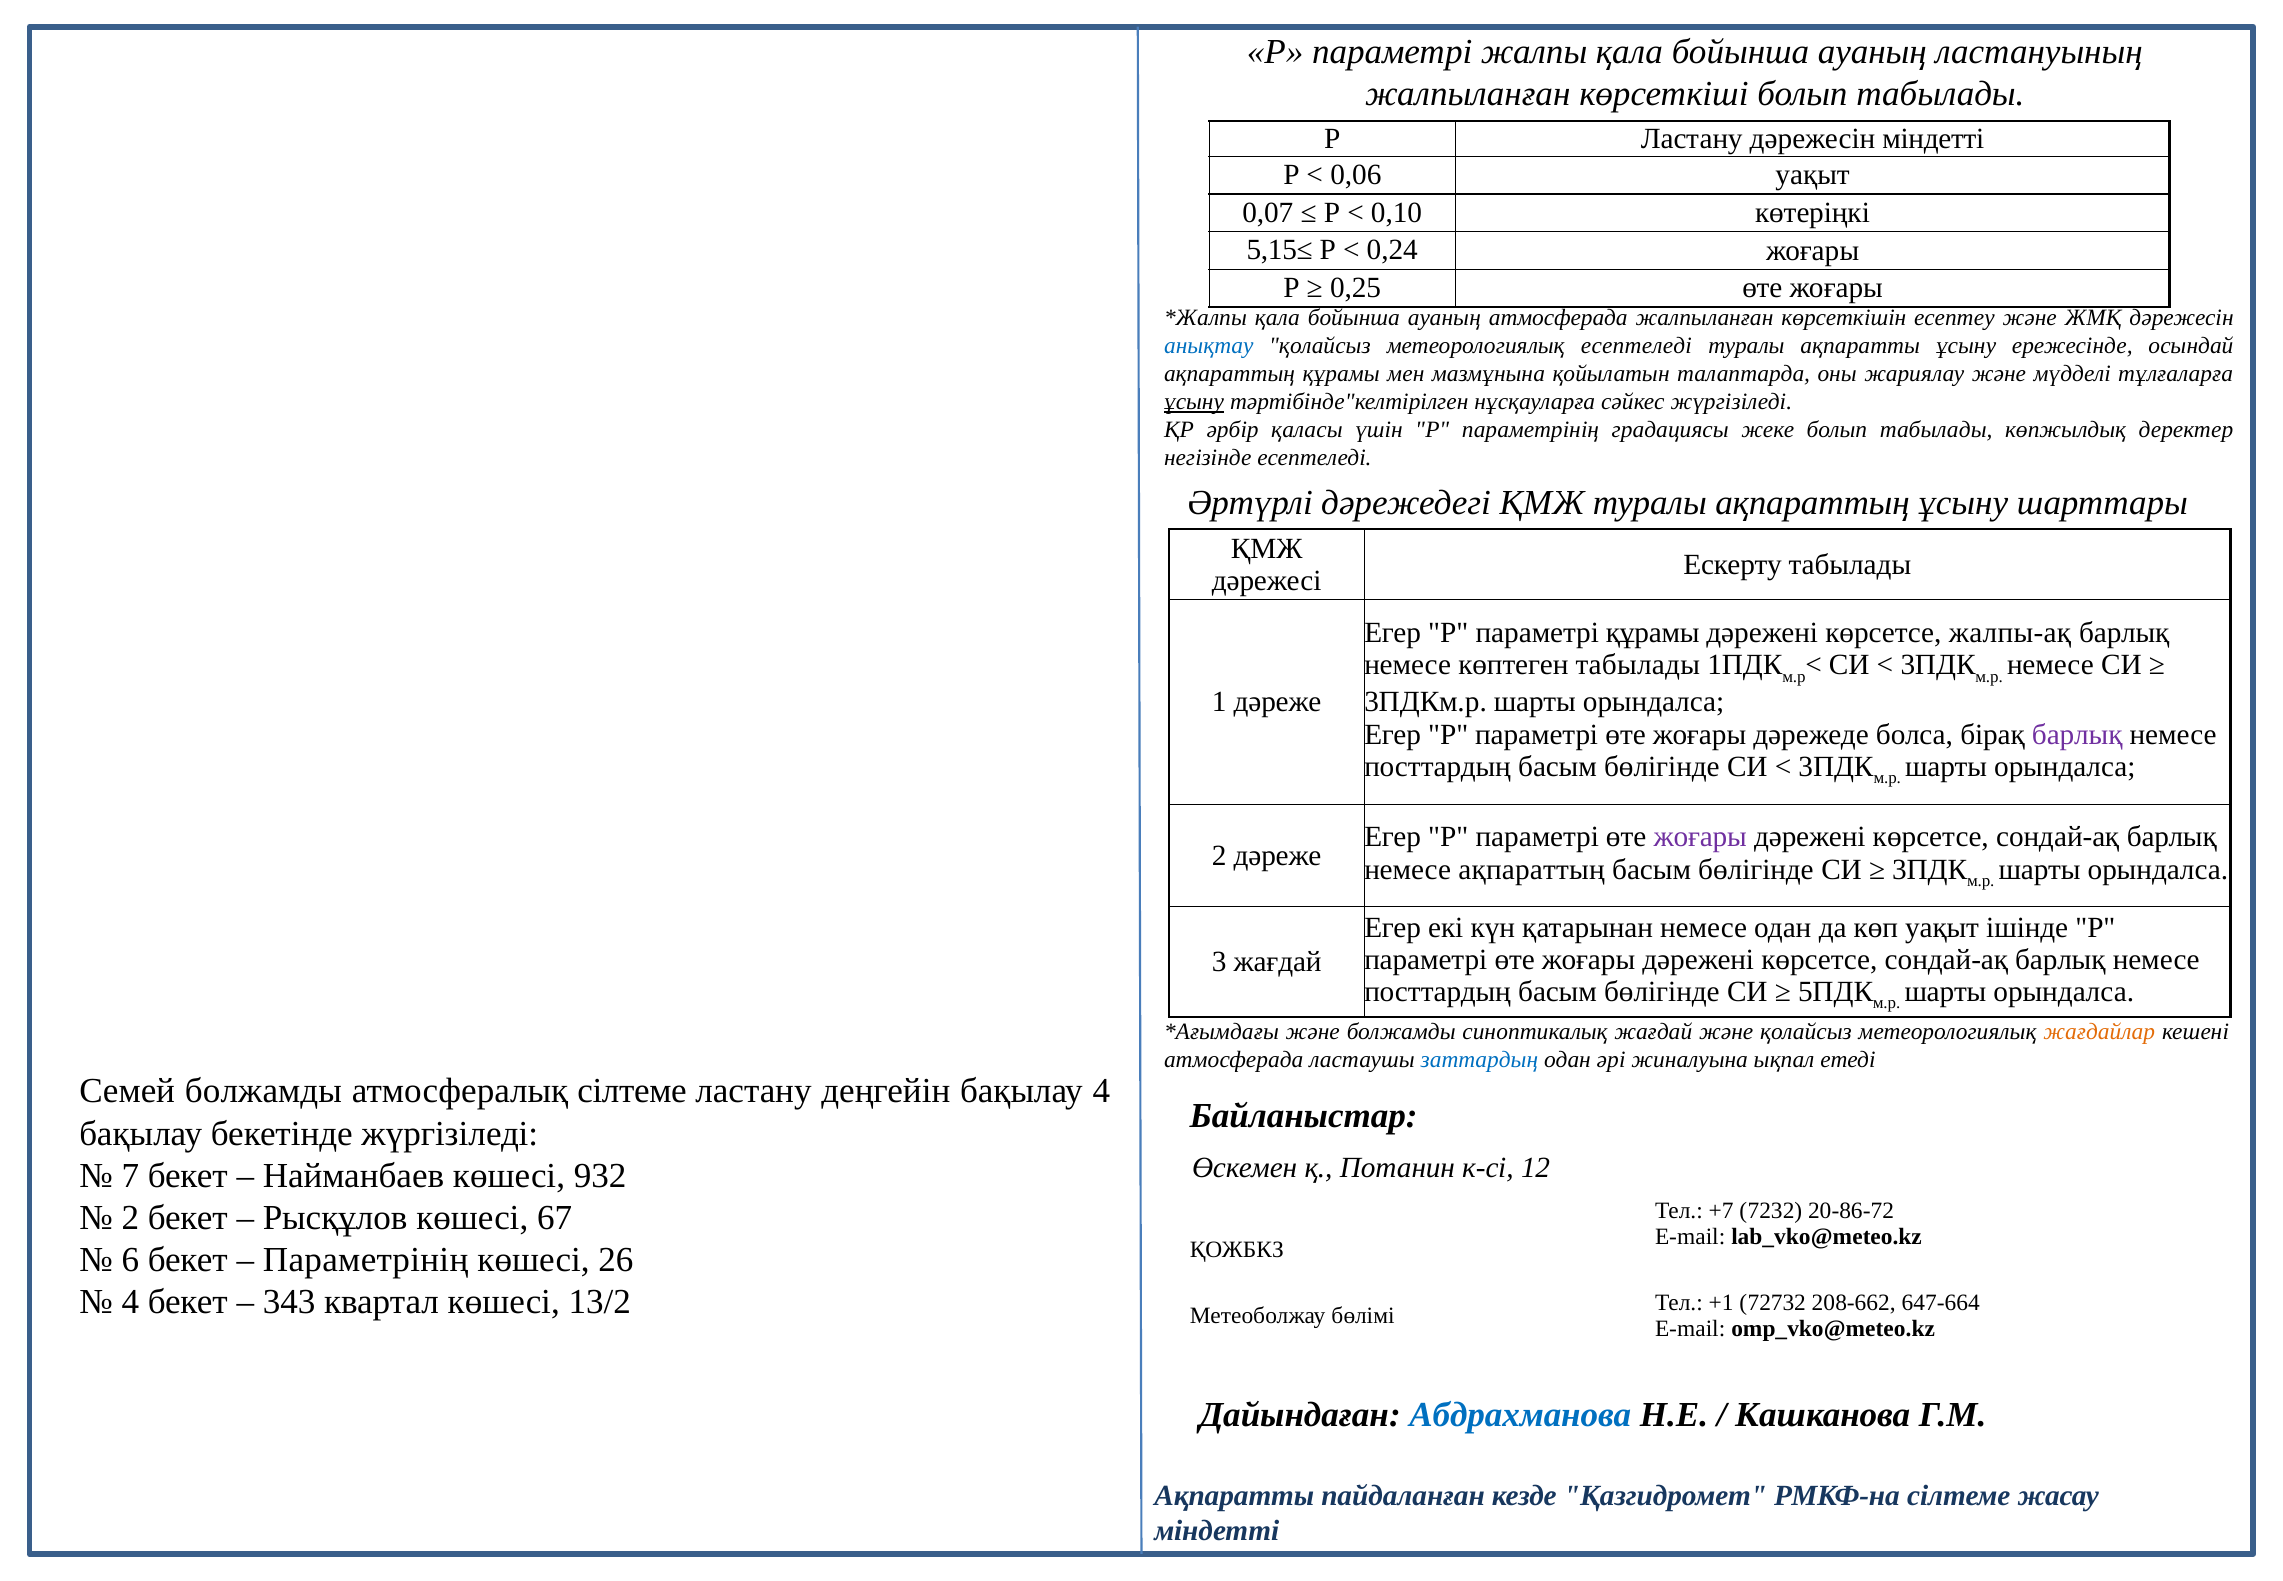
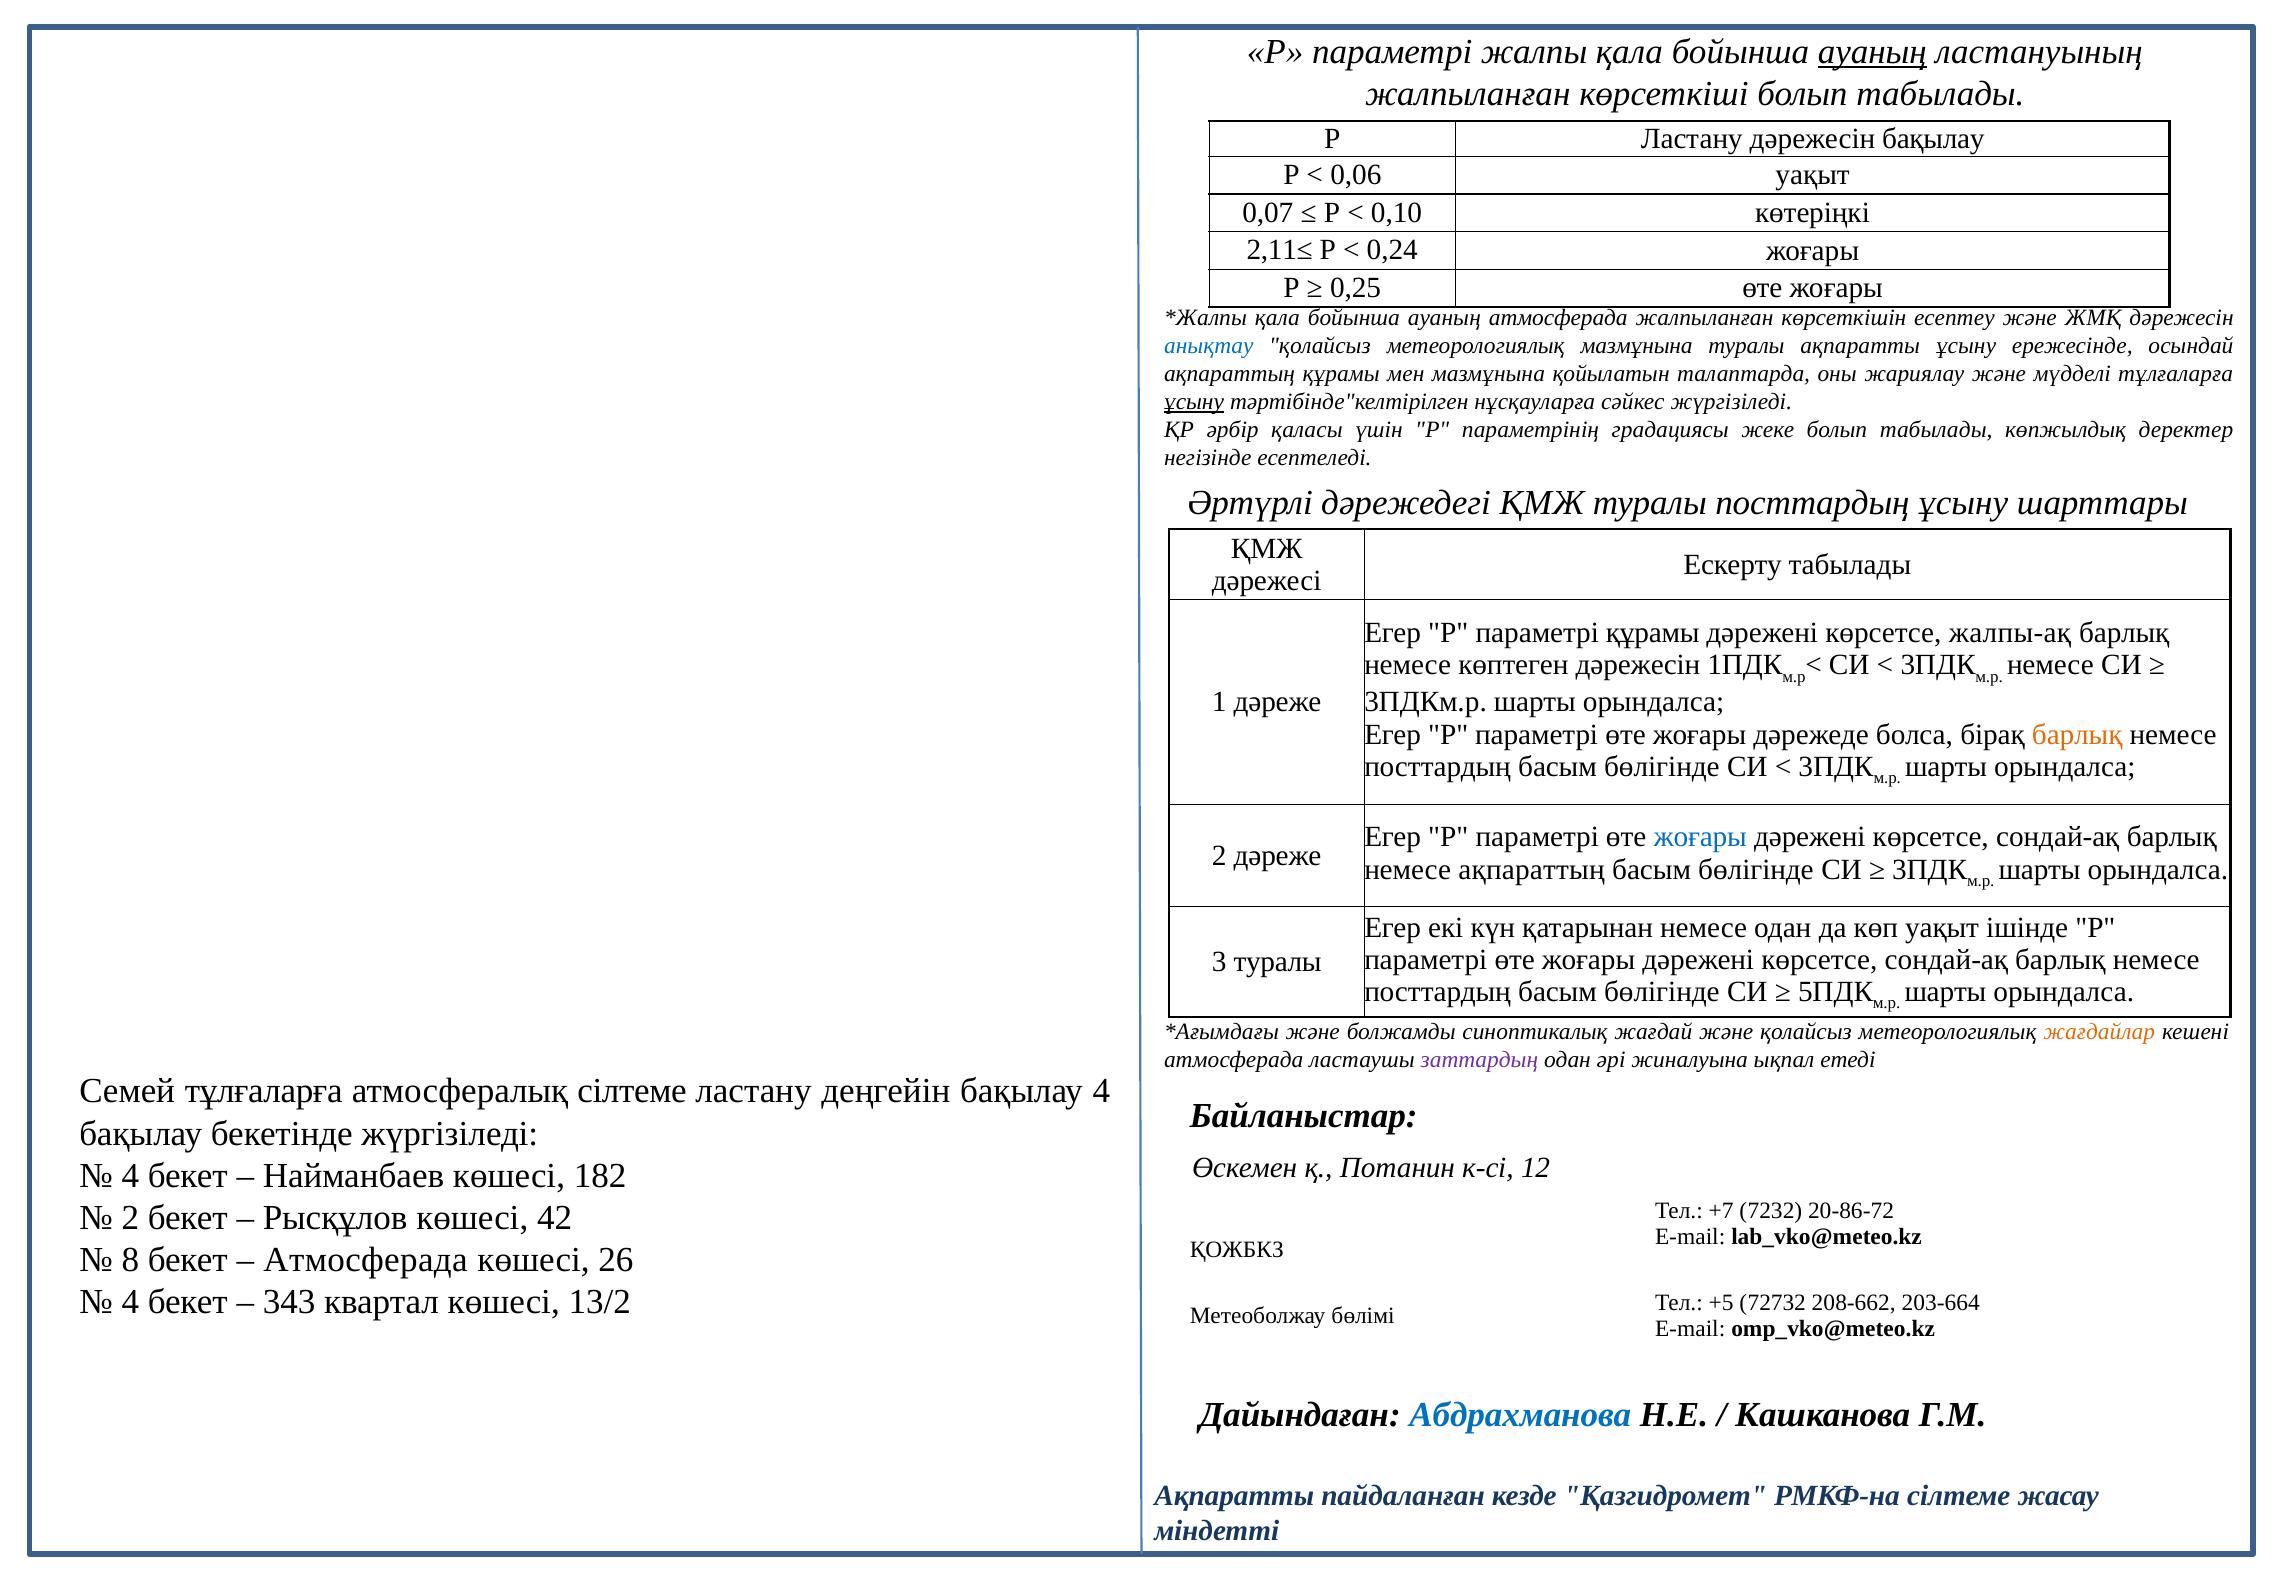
ауаның underline: none -> present (1872, 52)
дәрежесін міндетті: міндетті -> бақылау (1933, 139)
5,15≤: 5,15≤ -> 2,11≤ (1280, 250)
метеорологиялық есептеледі: есептеледі -> мазмұнына (1637, 346)
туралы ақпараттың: ақпараттың -> посттардың (1812, 502)
көптеген табылады: табылады -> дәрежесін (1638, 665)
барлық colour: purple -> orange (2077, 734)
жоғары colour: purple -> blue (1700, 837)
3 жағдай: жағдай -> туралы (1278, 962)
заттардың colour: blue -> purple (1479, 1060)
Семей болжамды: болжамды -> тұлғаларға (264, 1091)
7: 7 -> 4 (130, 1175)
932: 932 -> 182 (600, 1175)
67: 67 -> 42 (555, 1217)
6: 6 -> 8 (130, 1260)
Параметрінің: Параметрінің -> Атмосферада (366, 1260)
+1: +1 -> +5 (1721, 1302)
647-664: 647-664 -> 203-664 (1941, 1302)
